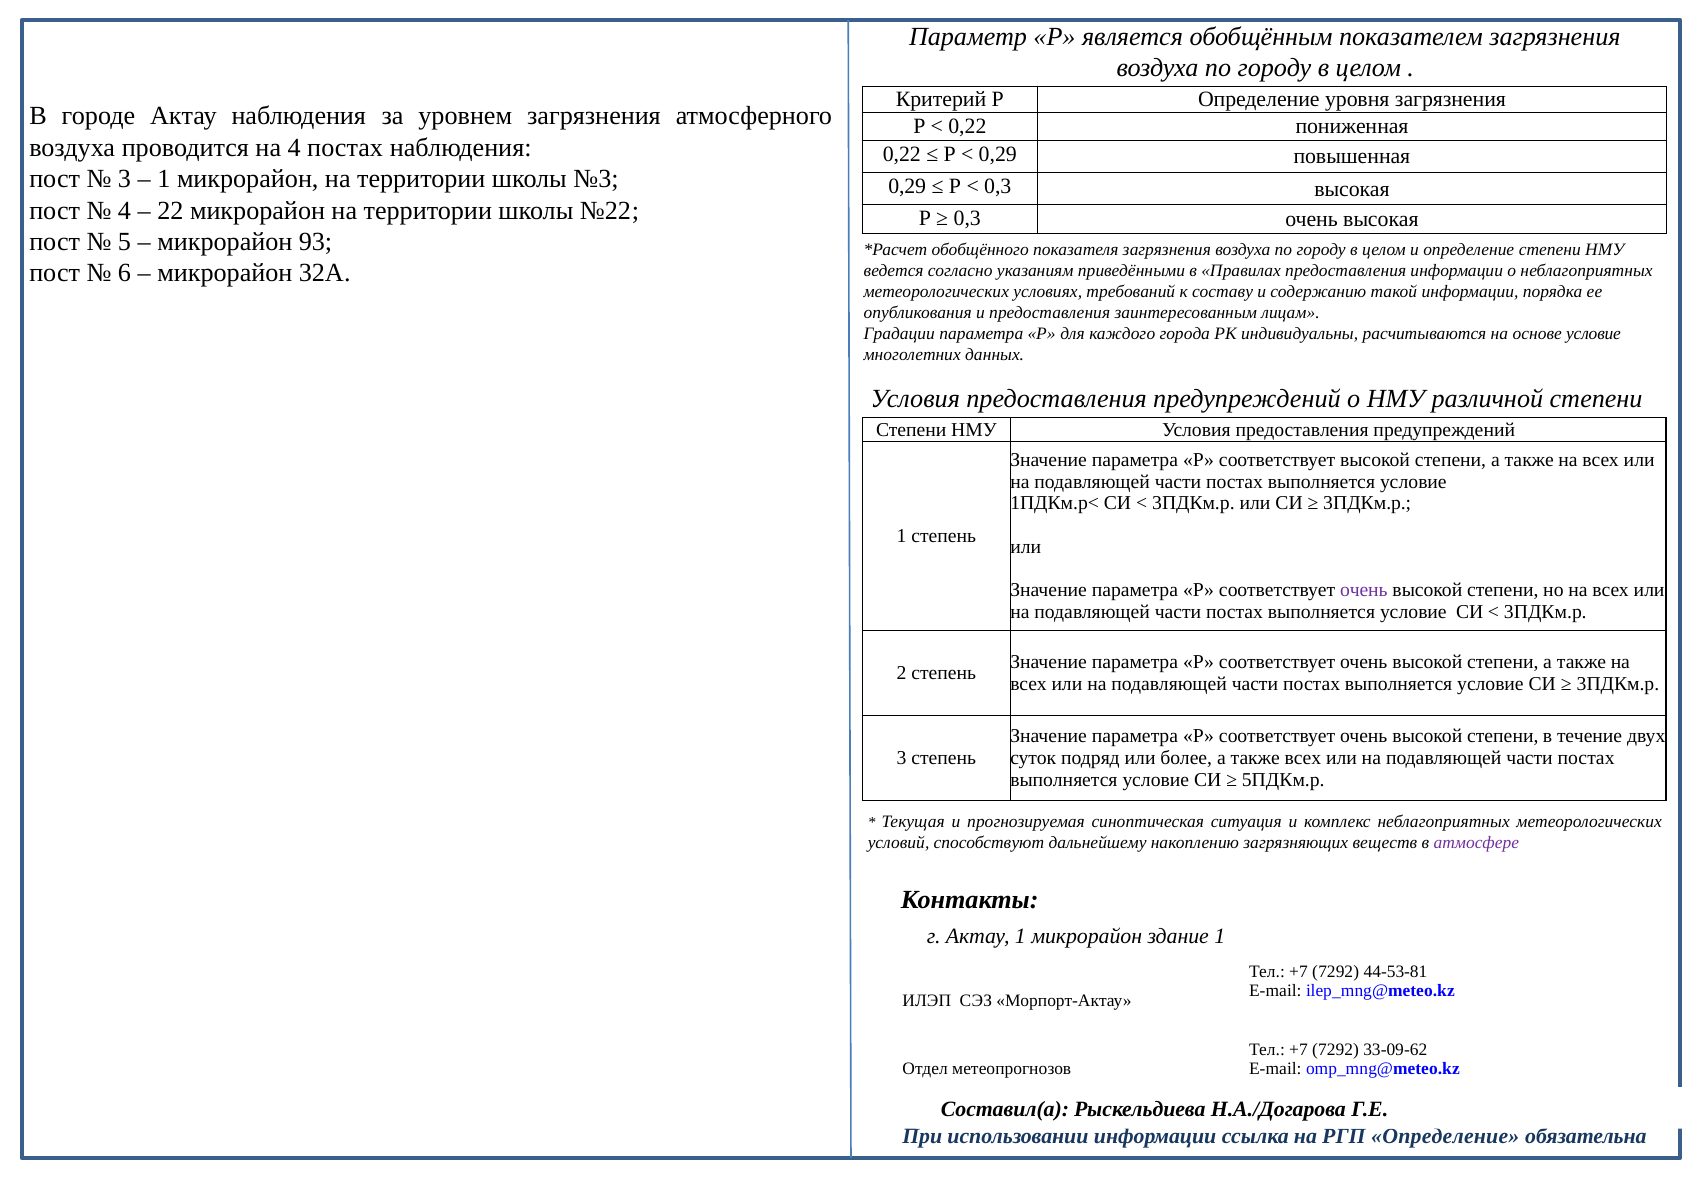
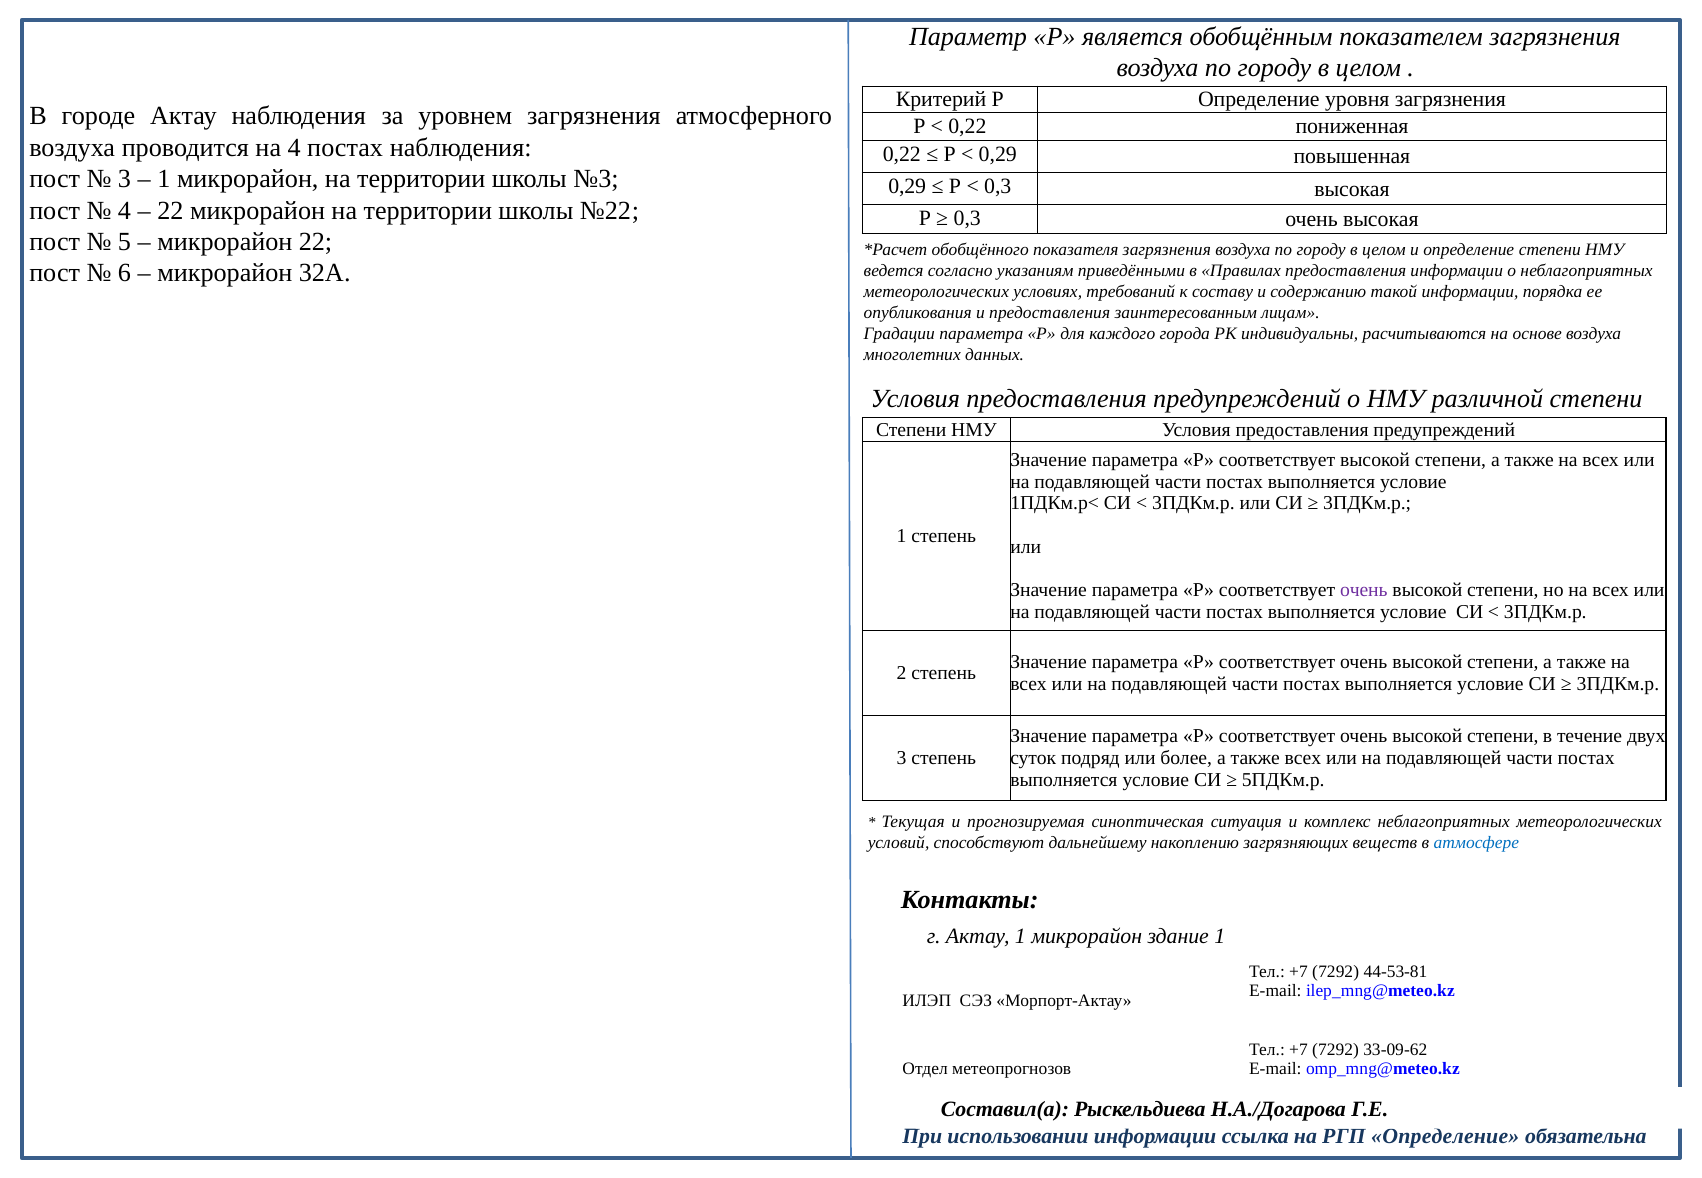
микрорайон 93: 93 -> 22 (316, 242)
основе условие: условие -> воздуха (1594, 334)
атмосфере colour: purple -> blue (1476, 842)
